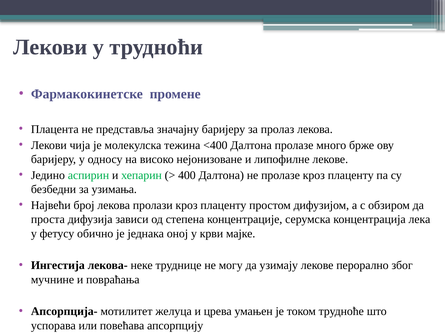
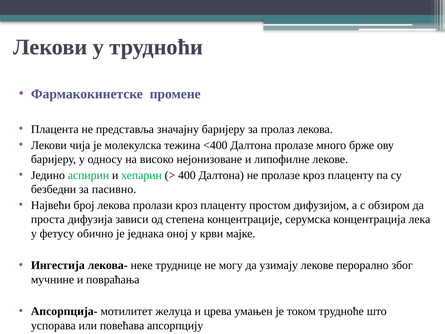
узимања: узимања -> пасивно (114, 189)
